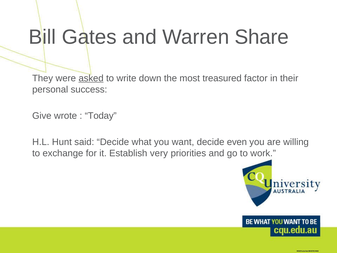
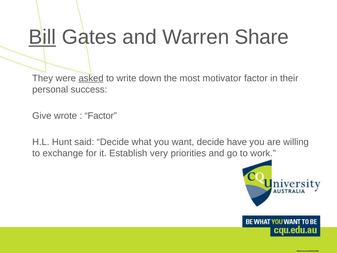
Bill underline: none -> present (42, 37)
treasured: treasured -> motivator (222, 78)
Today: Today -> Factor (101, 116)
even: even -> have (237, 142)
